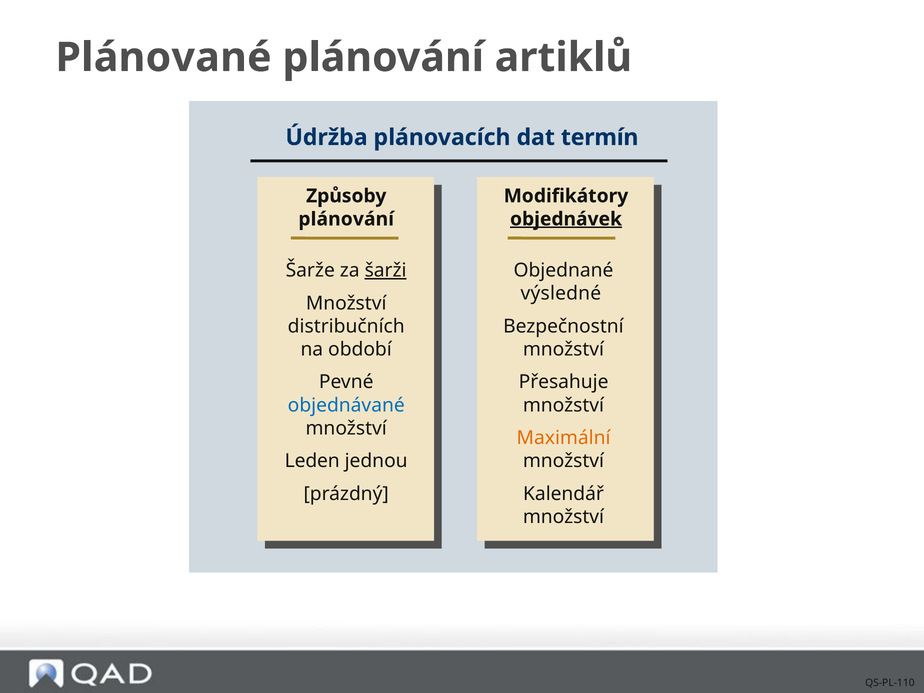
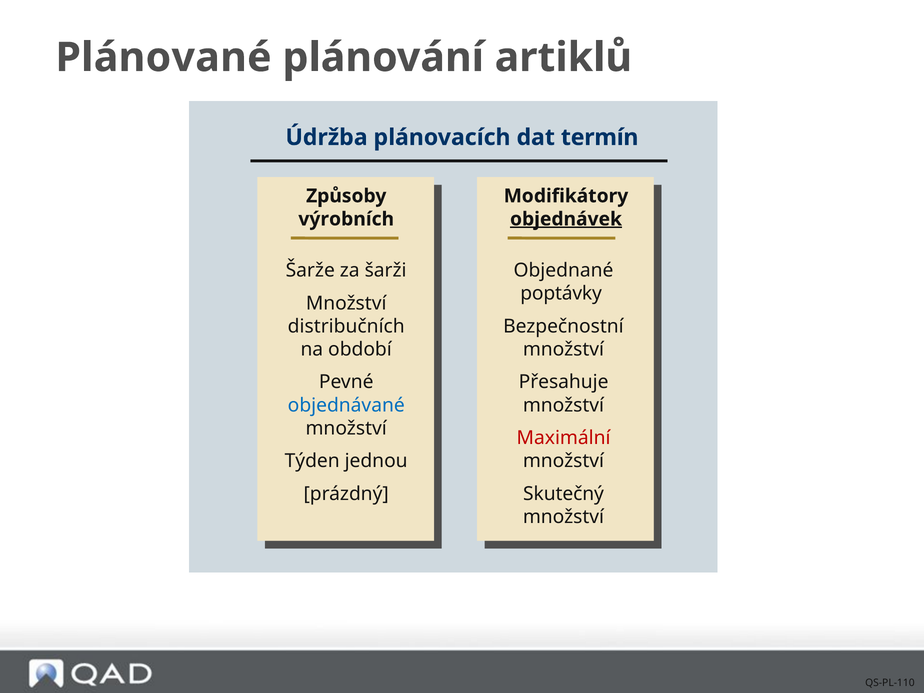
plánování: plánování -> výrobních (346, 219)
šarži underline: present -> none (386, 270)
výsledné: výsledné -> poptávky (561, 293)
Maximální colour: orange -> red (564, 438)
Leden: Leden -> Týden (312, 461)
Kalendář: Kalendář -> Skutečný (564, 494)
